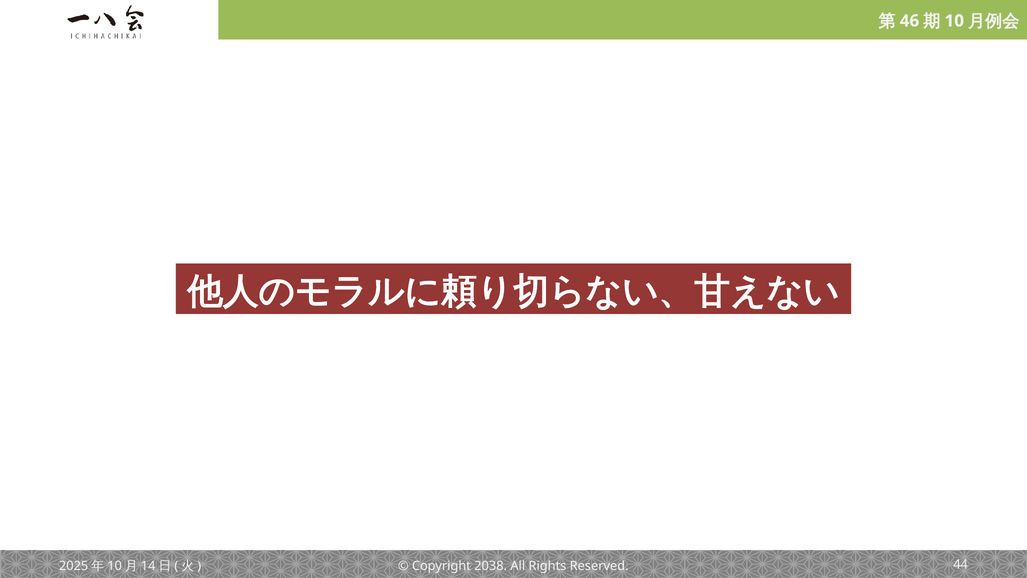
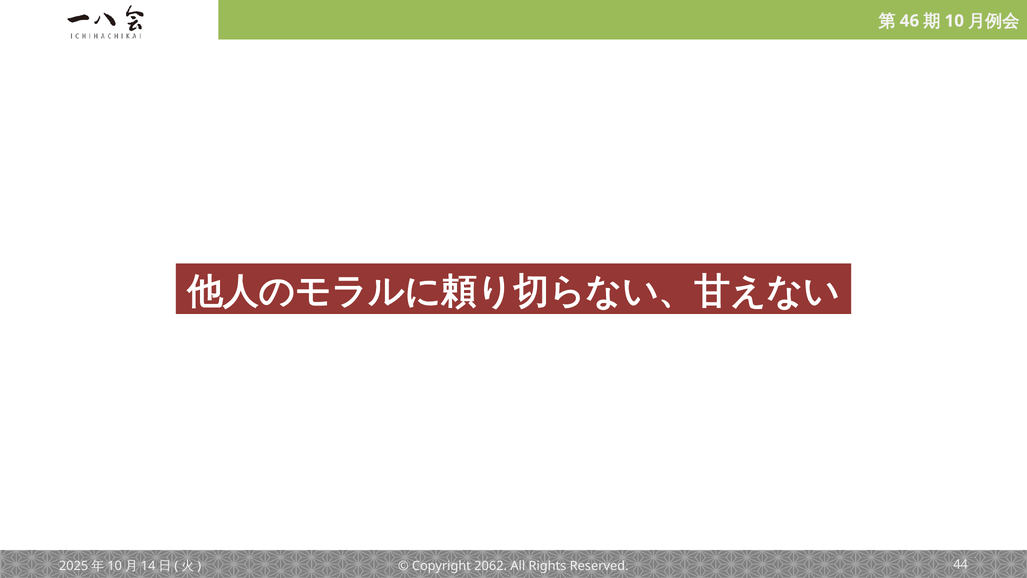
2038: 2038 -> 2062 (491, 565)
